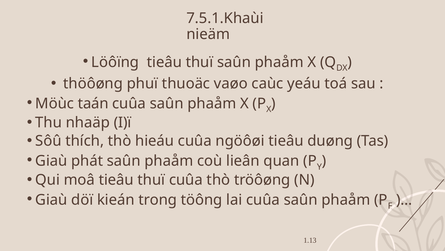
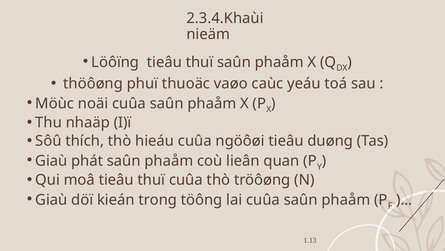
7.5.1.Khaùi: 7.5.1.Khaùi -> 2.3.4.Khaùi (225, 18)
taán: taán -> noäi (93, 103)
